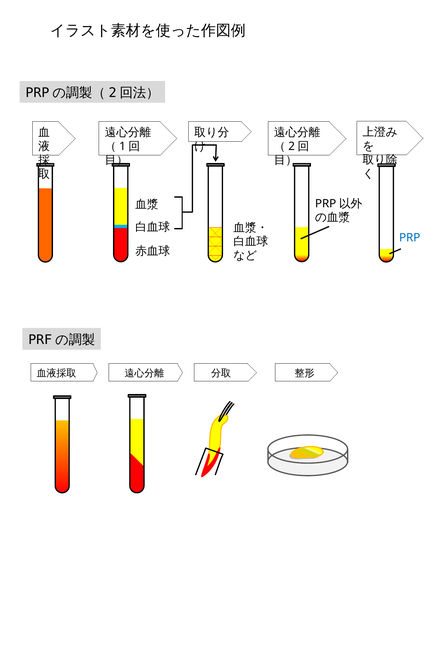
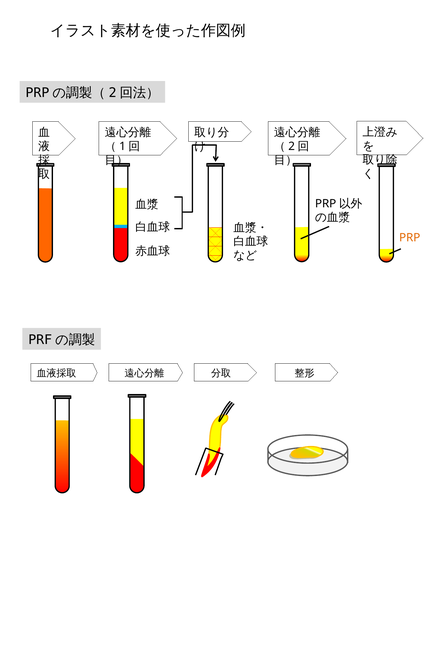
PRP colour: blue -> orange (410, 237)
